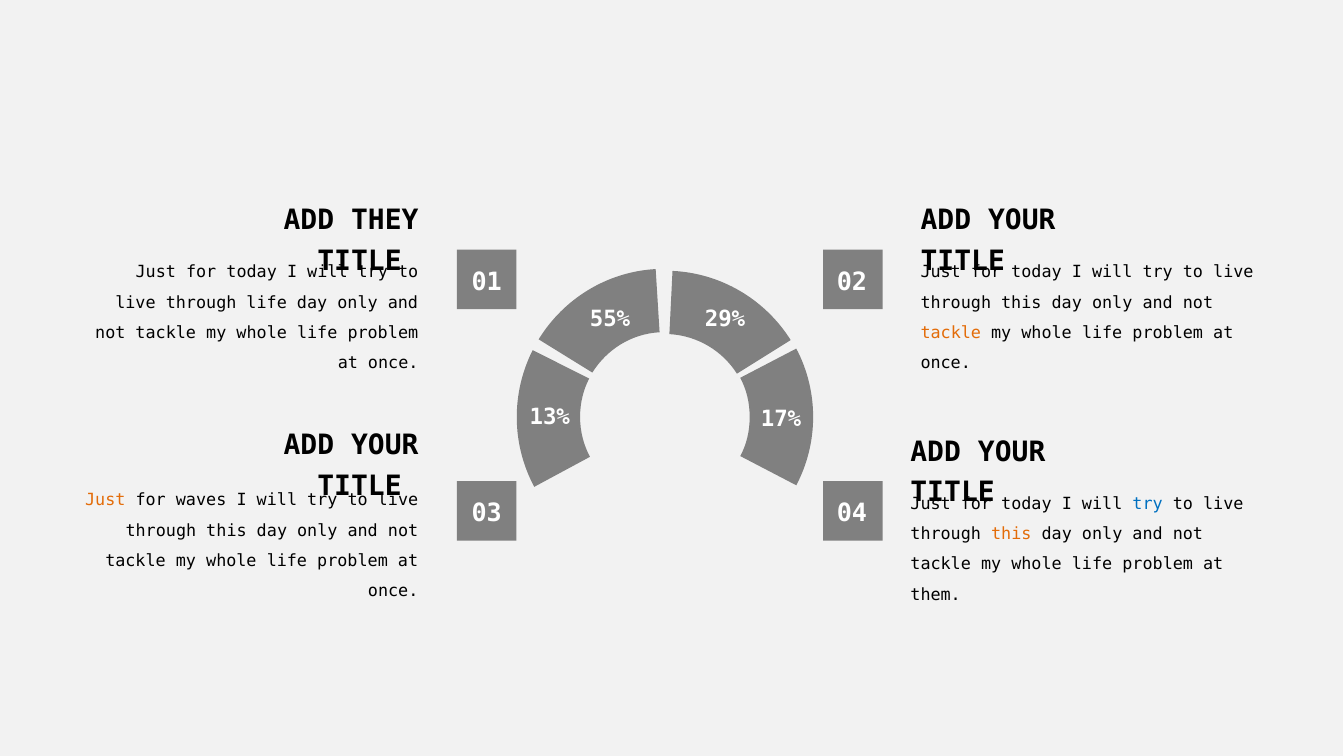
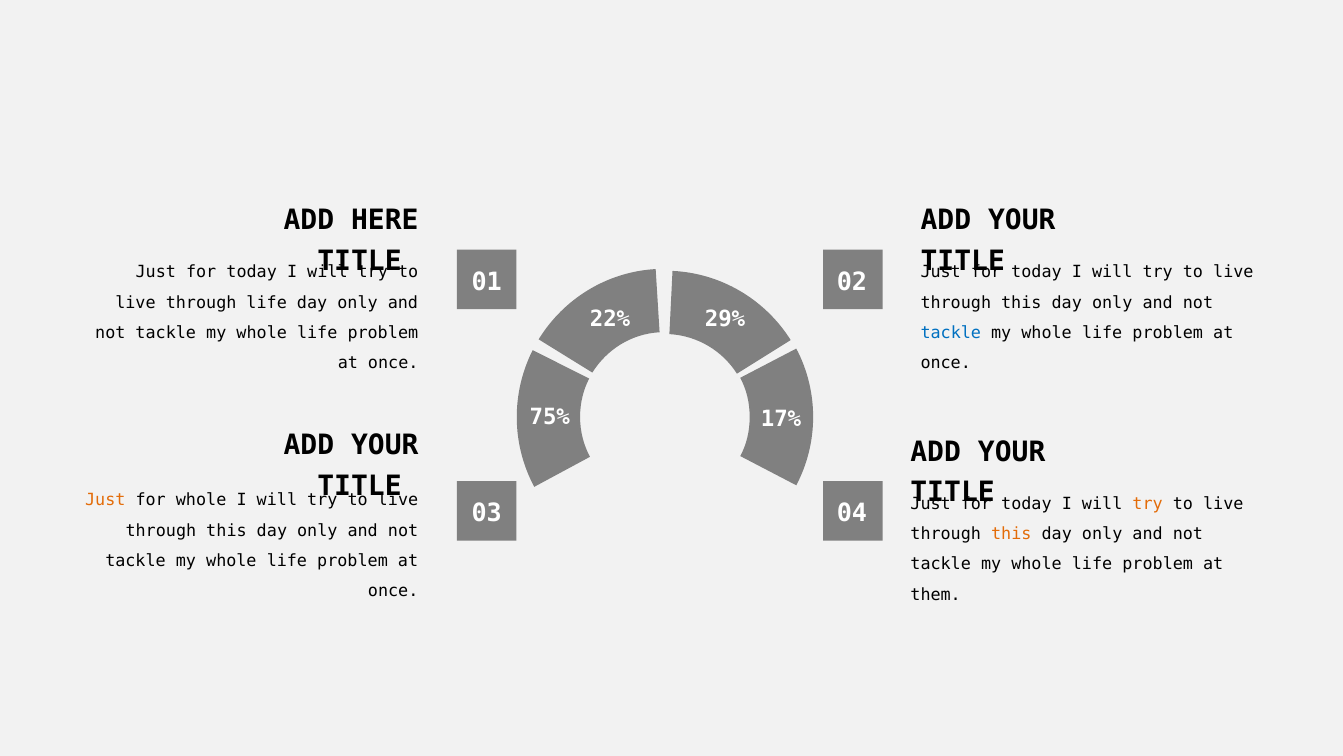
THEY: THEY -> HERE (385, 221)
55%: 55% -> 22% (610, 319)
tackle colour: orange -> blue (951, 333)
13%: 13% -> 75% (550, 417)
for waves: waves -> whole (201, 500)
try colour: blue -> orange (1148, 503)
